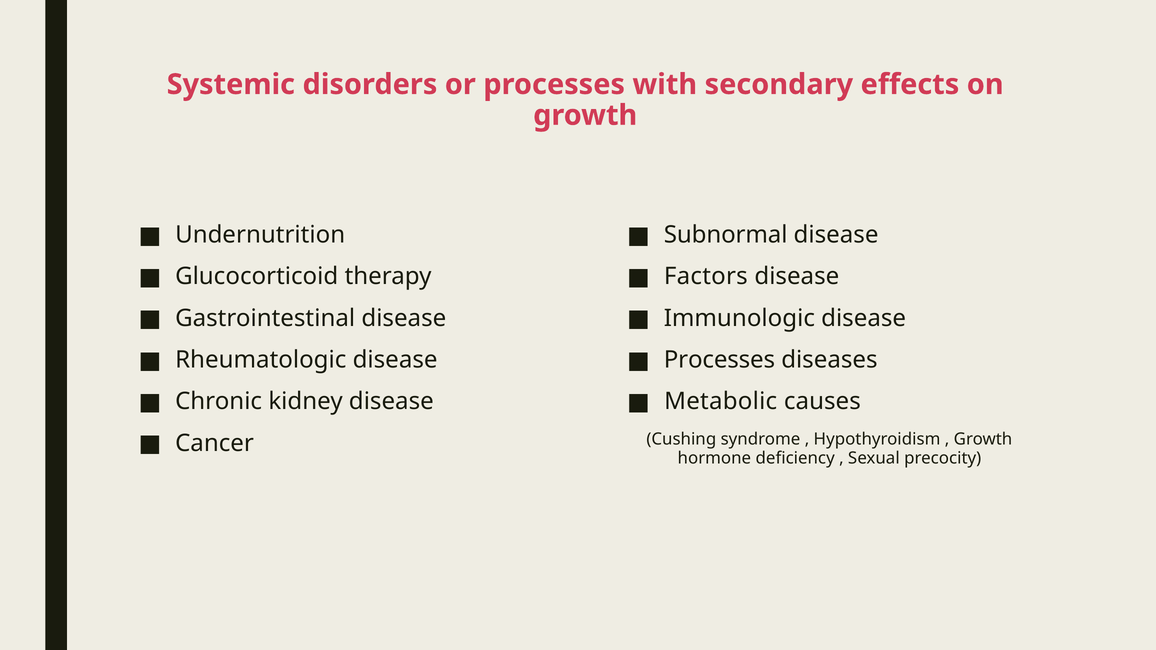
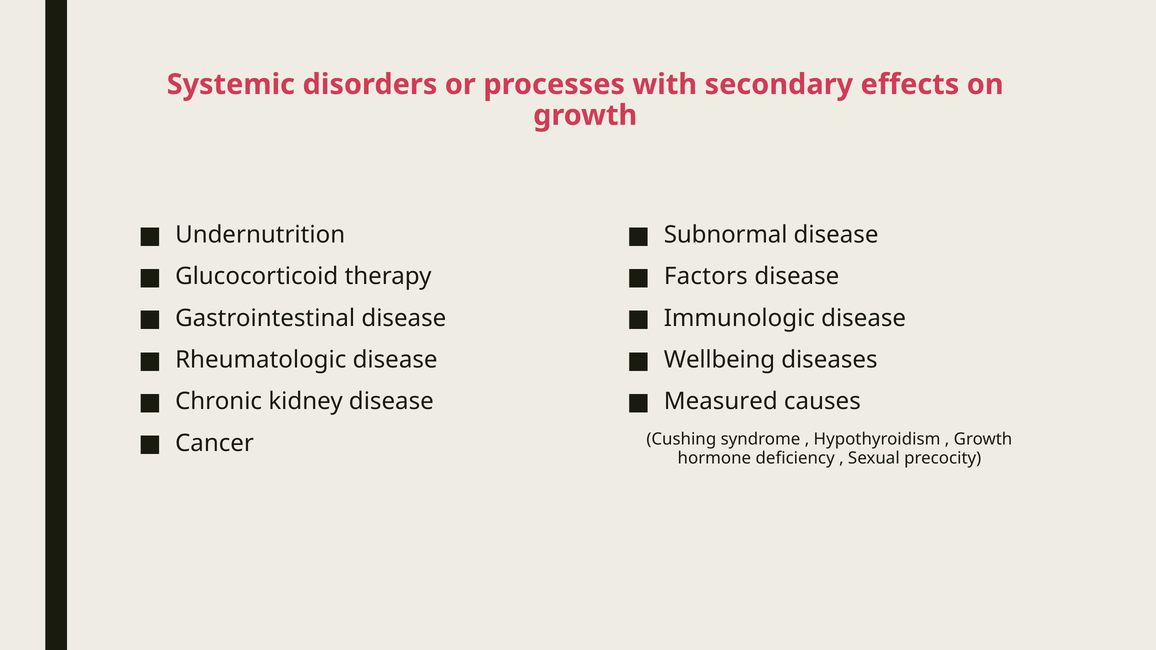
Processes: Processes -> Wellbeing (719, 360)
Metabolic: Metabolic -> Measured (721, 402)
